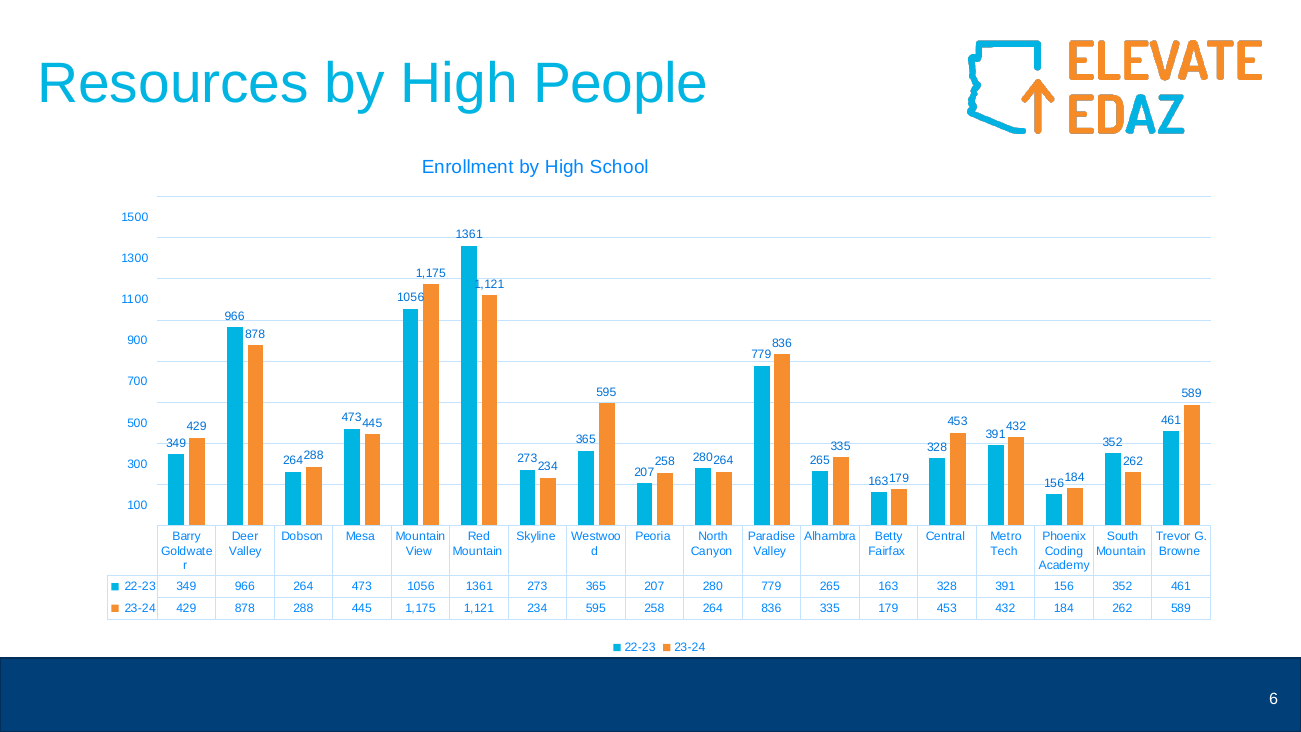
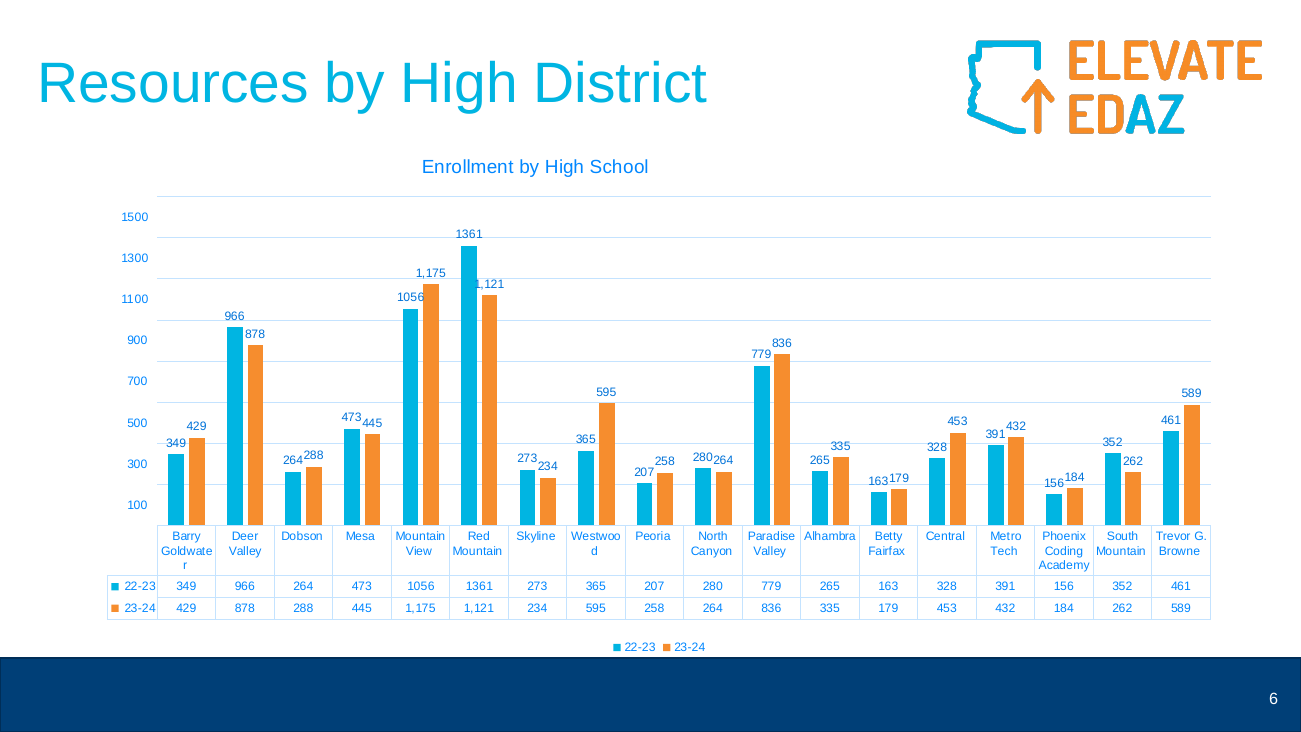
People: People -> District (620, 83)
